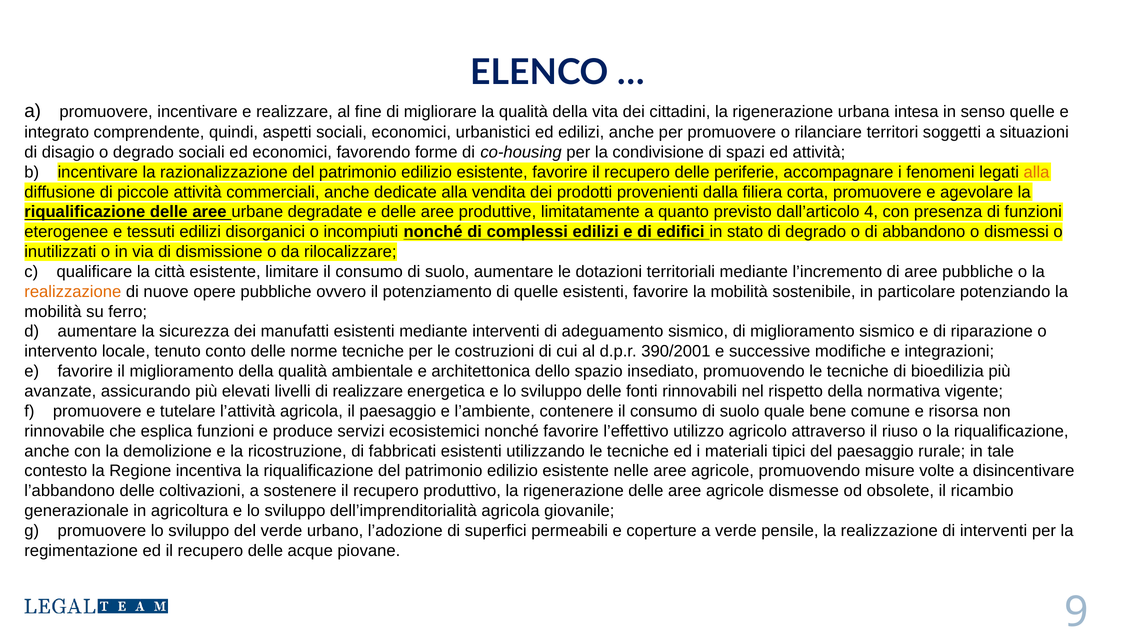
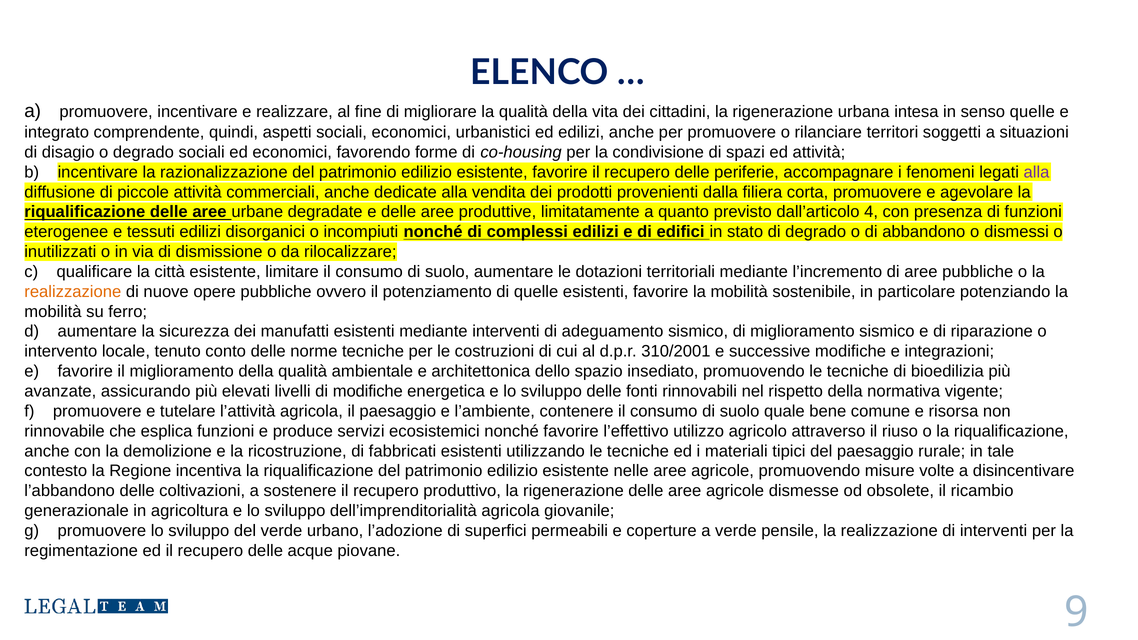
alla colour: orange -> purple (1037, 172)
390/2001: 390/2001 -> 310/2001 (676, 352)
di realizzare: realizzare -> modifiche (368, 391)
